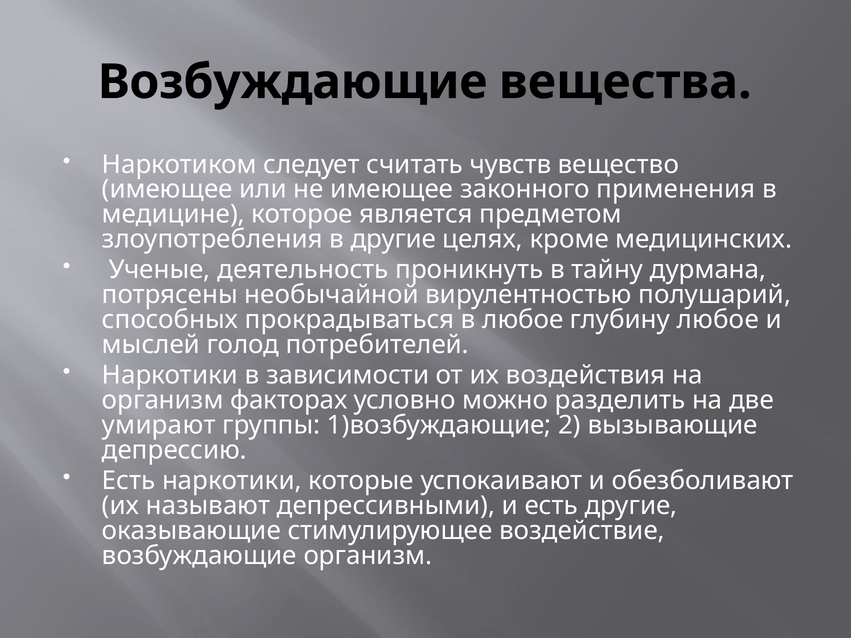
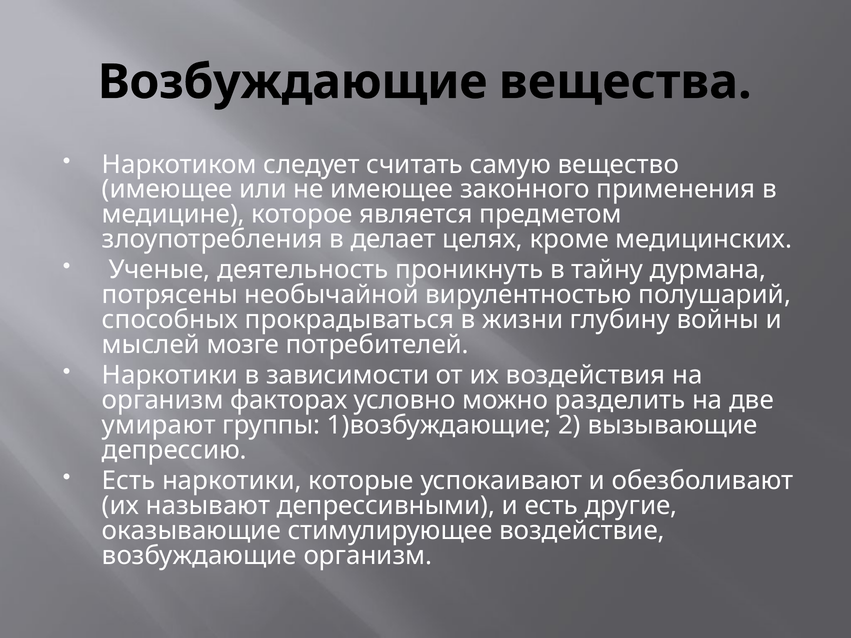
чувств: чувств -> самую (510, 165)
в другие: другие -> делает (393, 239)
в любое: любое -> жизни (523, 320)
глубину любое: любое -> войны (718, 320)
голод: голод -> мозге (243, 345)
